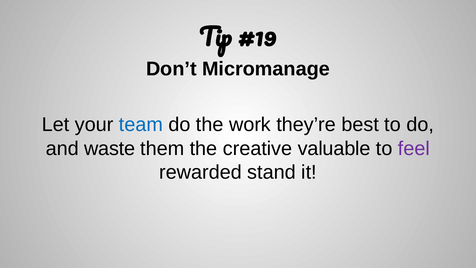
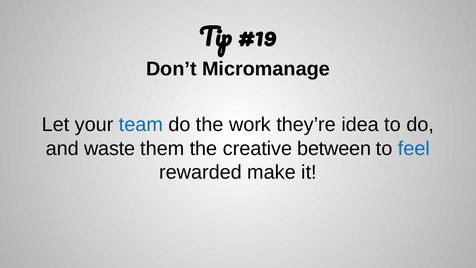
best: best -> idea (360, 125)
valuable: valuable -> between (334, 148)
feel colour: purple -> blue (414, 148)
stand: stand -> make (272, 172)
